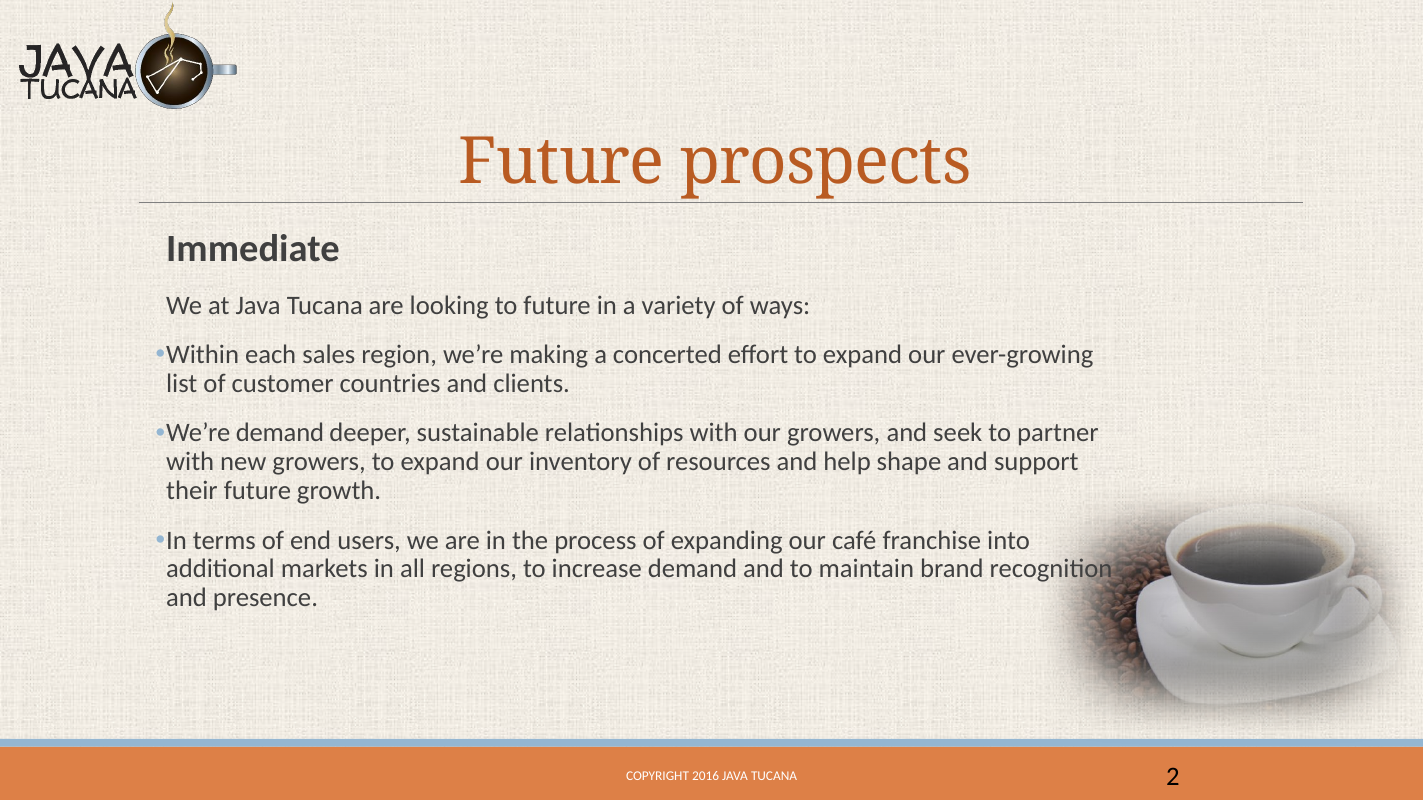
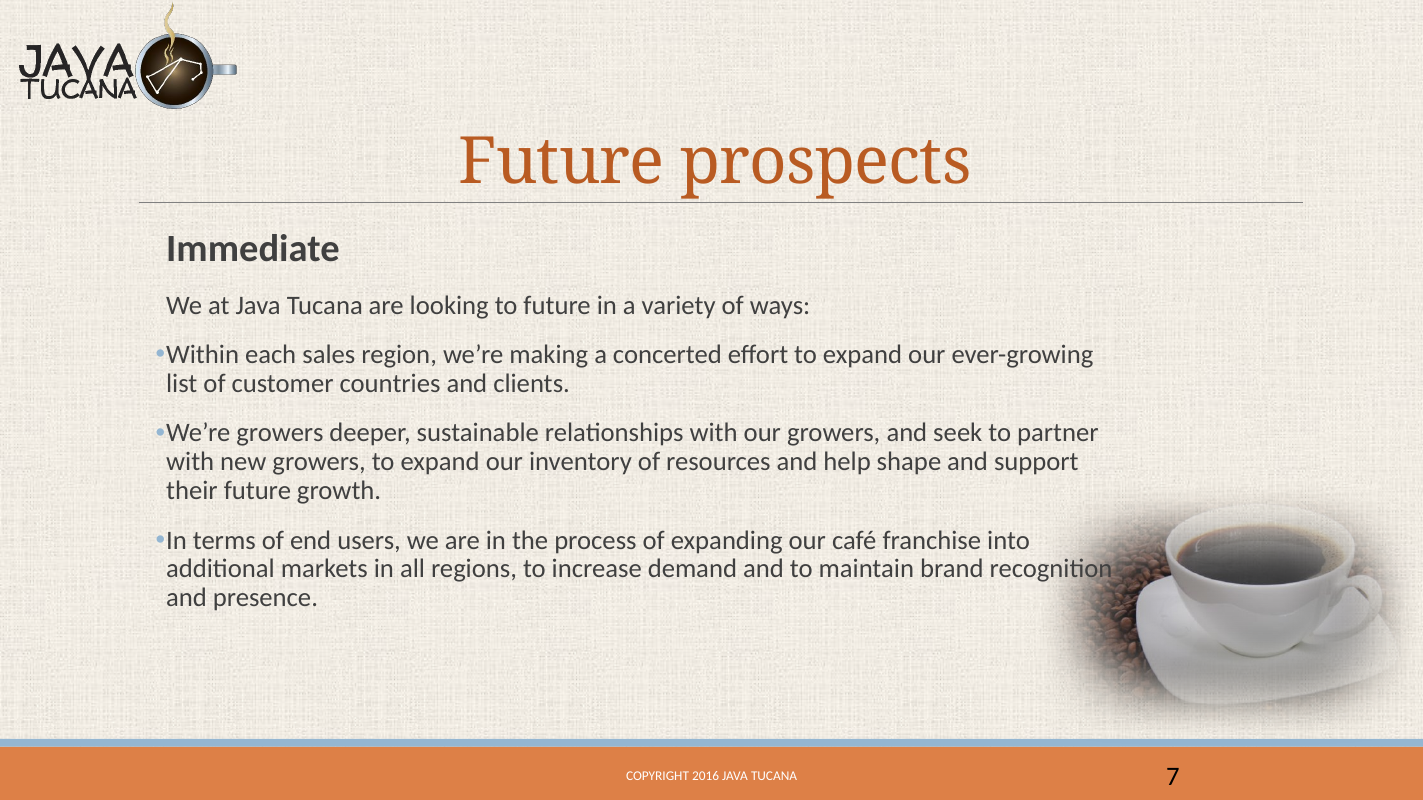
We’re demand: demand -> growers (280, 433)
2: 2 -> 7 (1173, 777)
